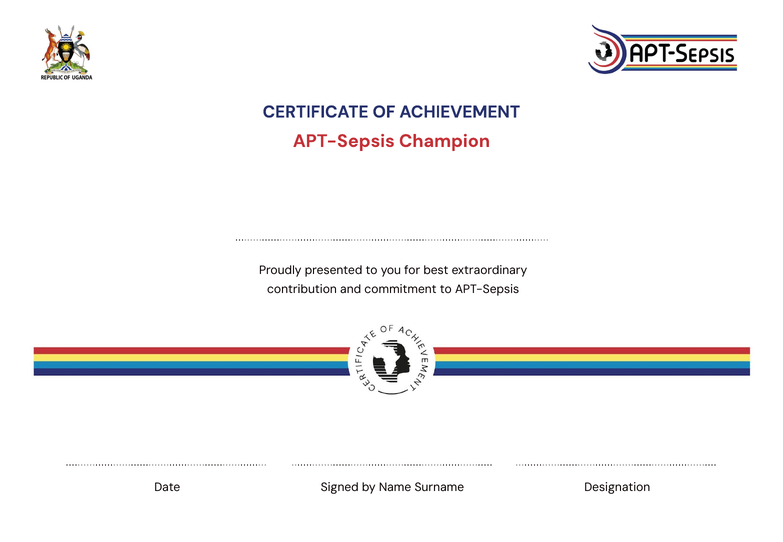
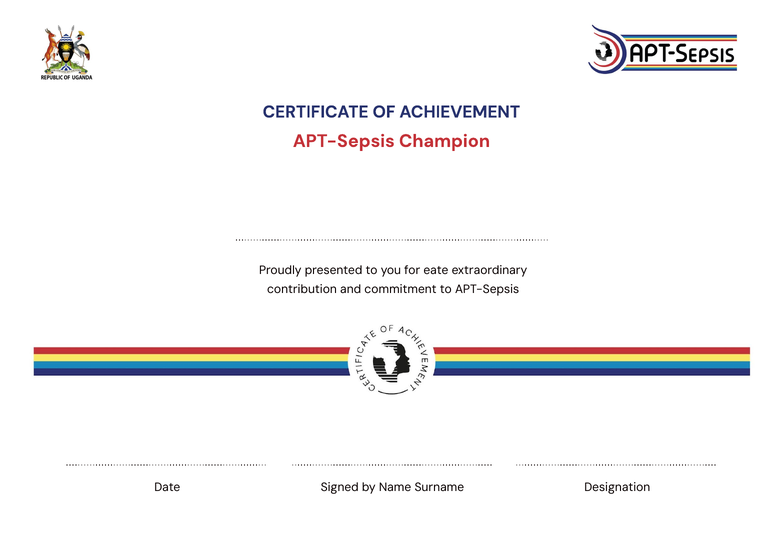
best: best -> eate (436, 270)
